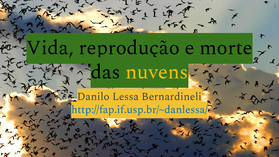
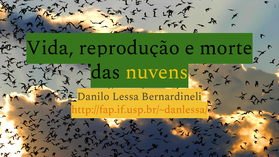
http://fap.if.usp.br/~danlessa/ colour: blue -> orange (139, 110)
